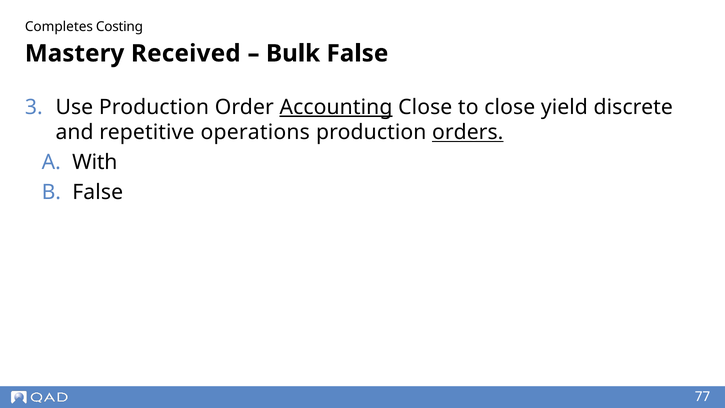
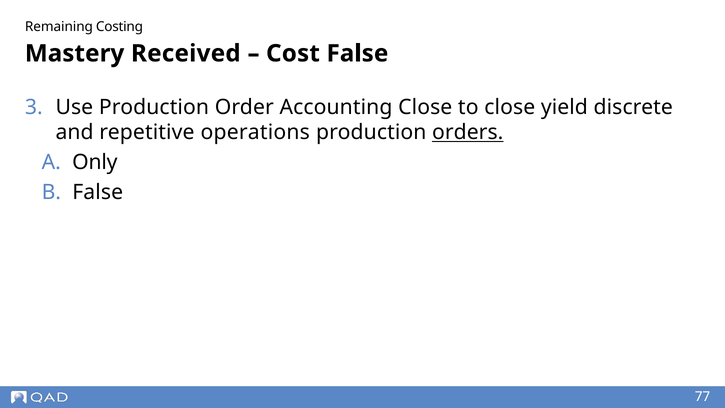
Completes: Completes -> Remaining (59, 27)
Bulk: Bulk -> Cost (293, 53)
Accounting underline: present -> none (336, 107)
With: With -> Only (95, 162)
